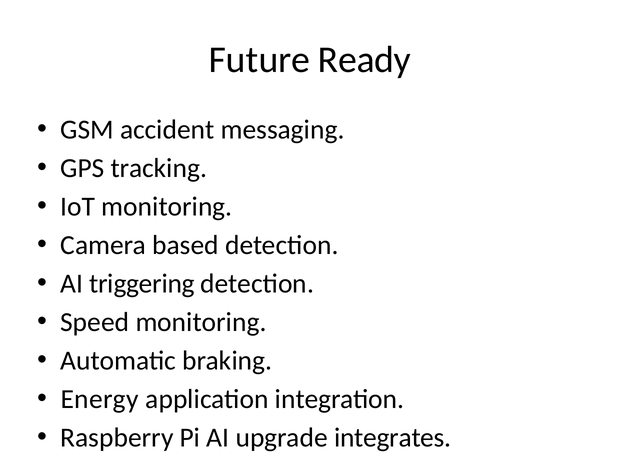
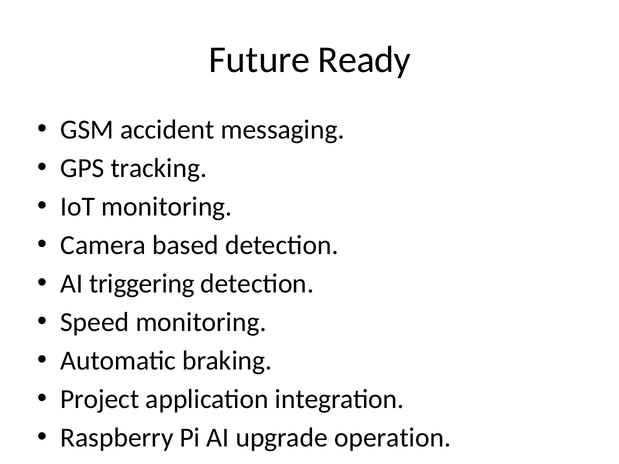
Energy: Energy -> Project (100, 400)
integrates: integrates -> operation (393, 438)
